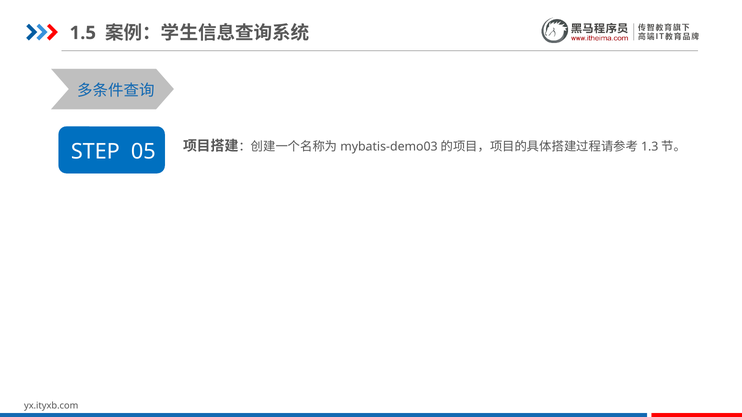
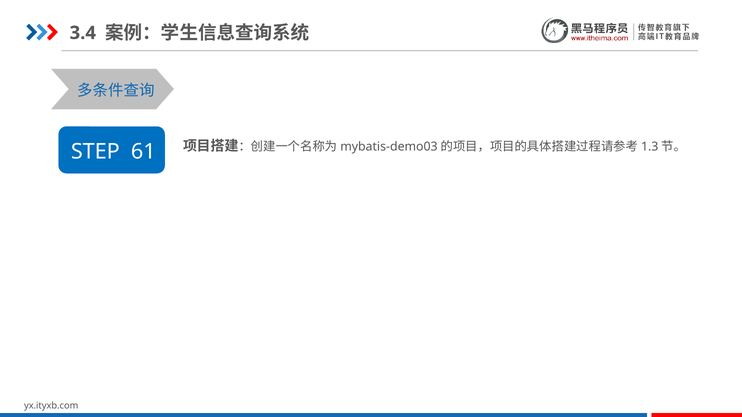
1.5: 1.5 -> 3.4 (83, 33)
05: 05 -> 61 (143, 152)
